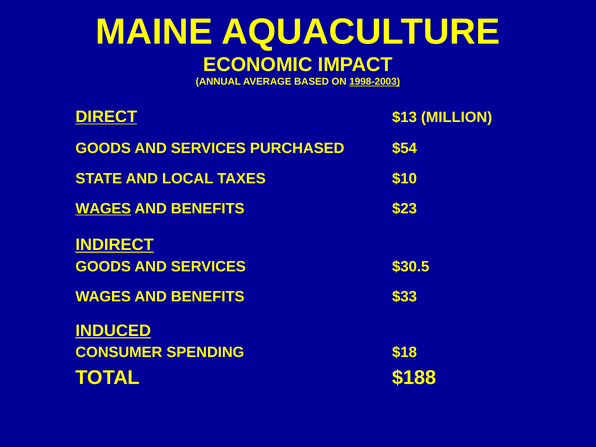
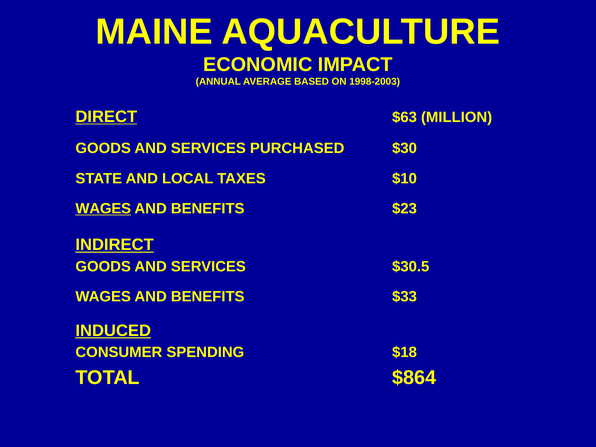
1998-2003 underline: present -> none (375, 82)
$13: $13 -> $63 (405, 117)
$54: $54 -> $30 (405, 148)
$188: $188 -> $864 (414, 377)
